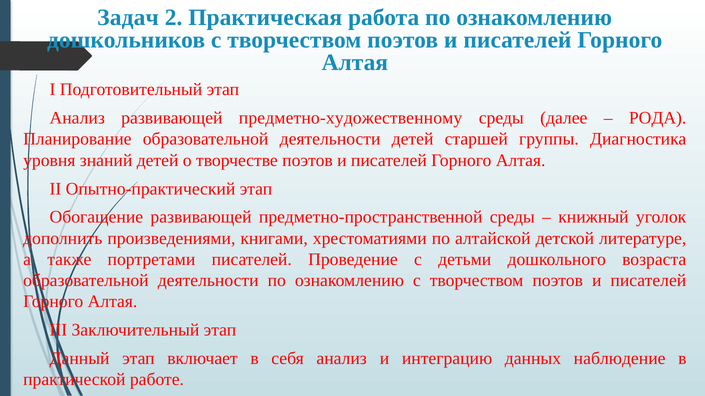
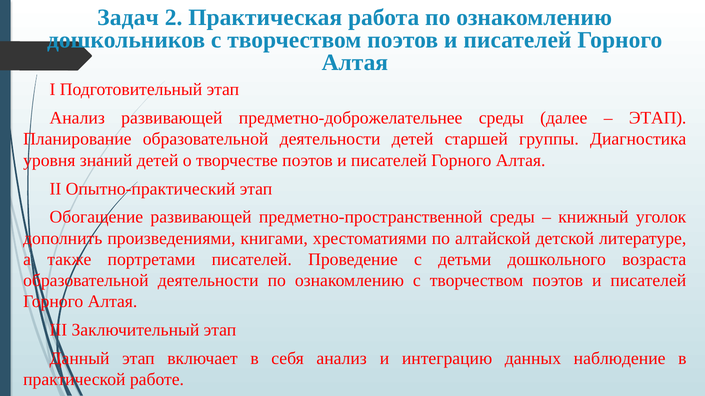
предметно-художественному: предметно-художественному -> предметно-доброжелательнее (351, 118)
РОДА: РОДА -> ЭТАП (658, 118)
